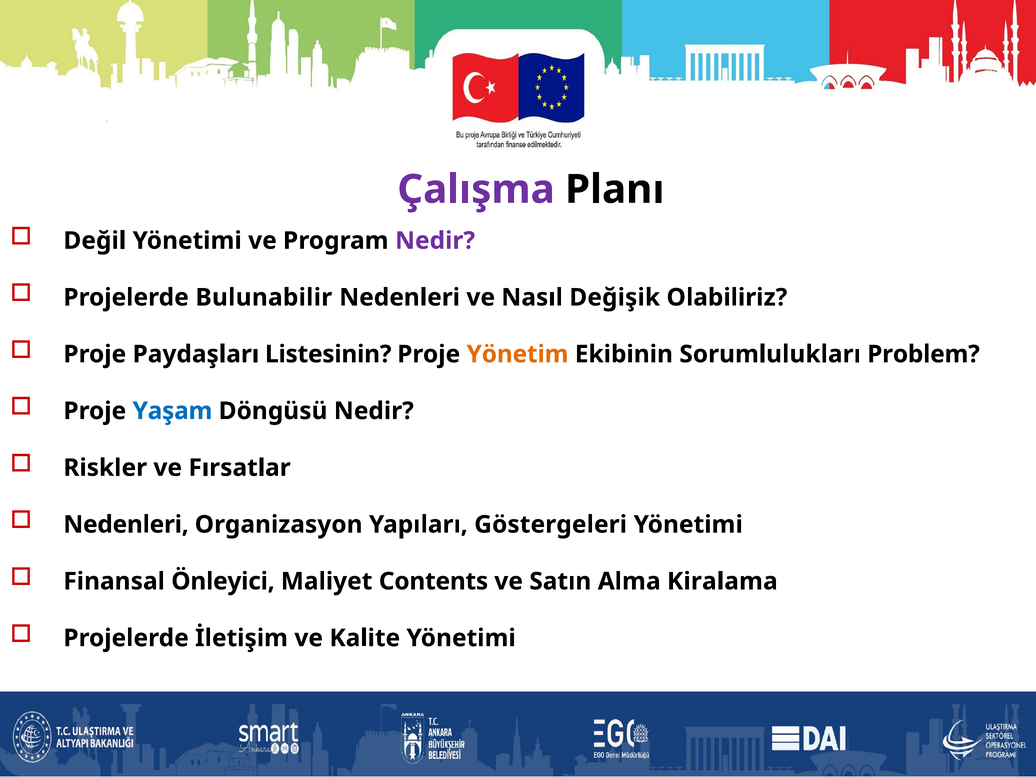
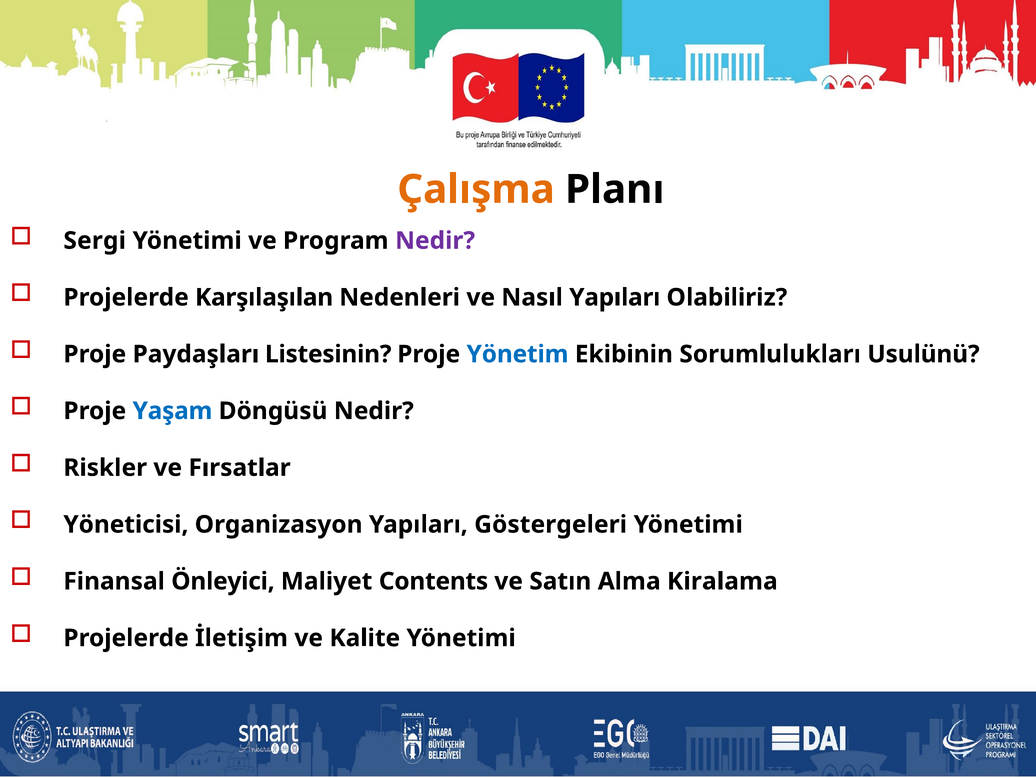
Çalışma colour: purple -> orange (476, 189)
Değil: Değil -> Sergi (95, 241)
Bulunabilir: Bulunabilir -> Karşılaşılan (264, 297)
Nasıl Değişik: Değişik -> Yapıları (615, 297)
Yönetim colour: orange -> blue (518, 354)
Problem: Problem -> Usulünü (923, 354)
Nedenleri: Nedenleri -> Yöneticisi (126, 525)
